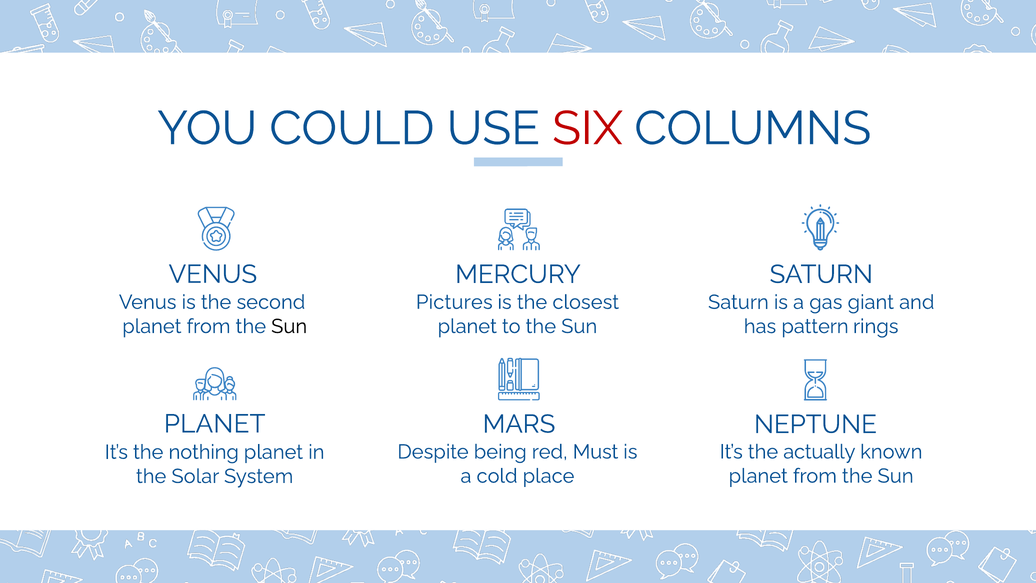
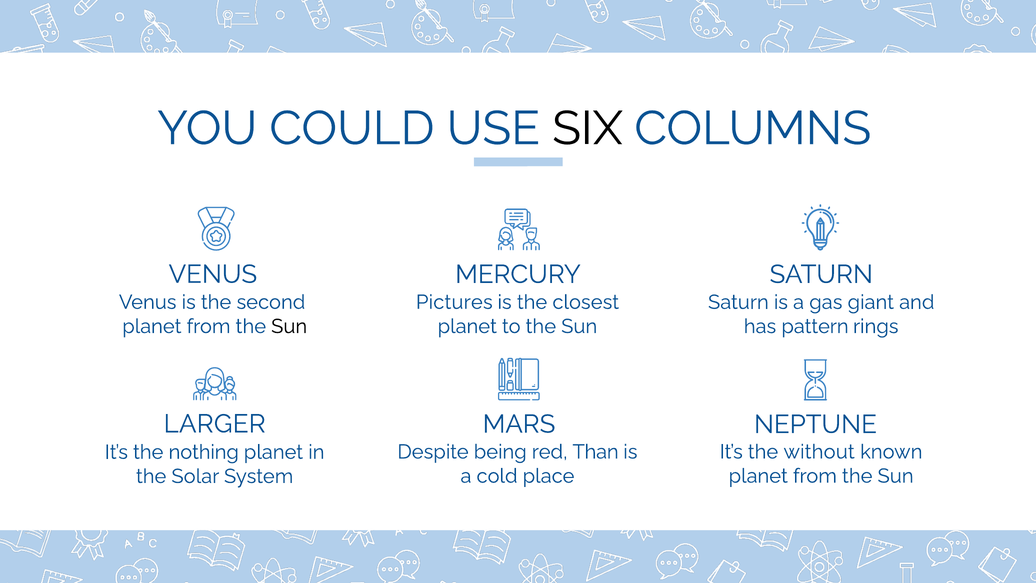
SIX colour: red -> black (587, 129)
PLANET: PLANET -> LARGER (215, 424)
Must: Must -> Than (596, 452)
actually: actually -> without (819, 452)
